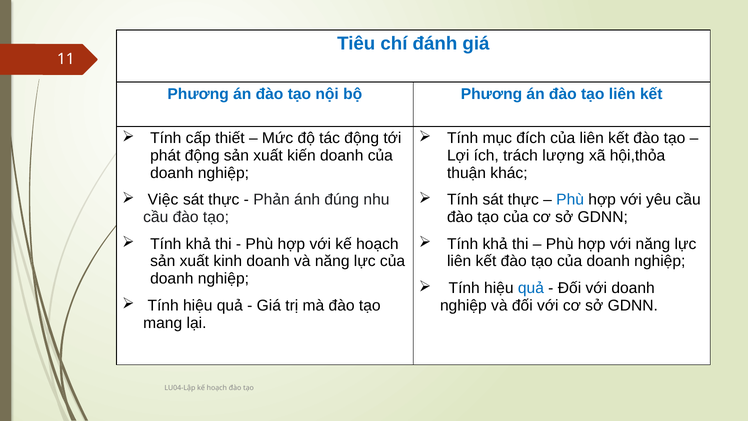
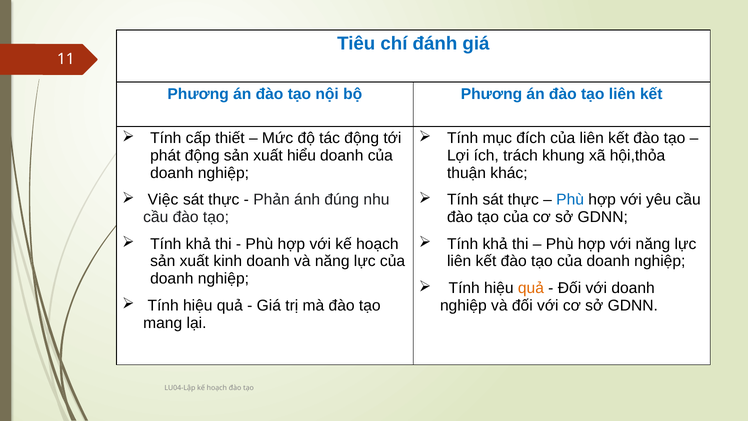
kiến: kiến -> hiểu (302, 156)
lượng: lượng -> khung (563, 156)
quả colour: blue -> orange (531, 288)
